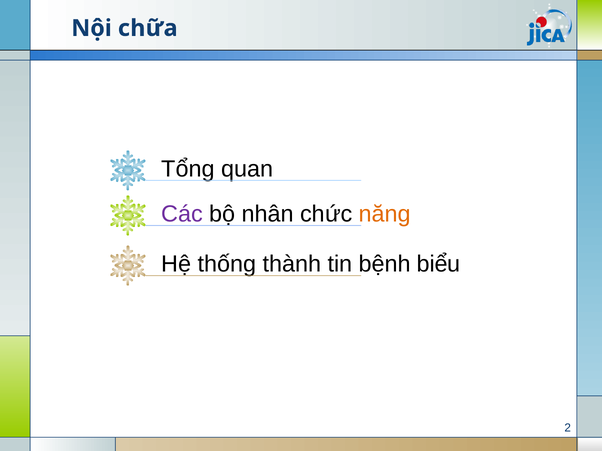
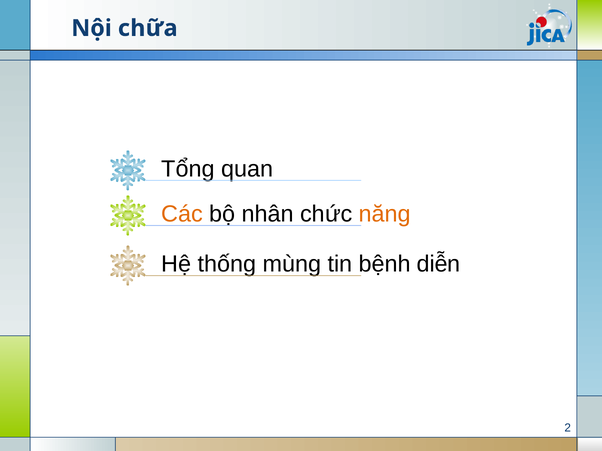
Các colour: purple -> orange (182, 214)
thành: thành -> mùng (292, 264)
biểu: biểu -> diễn (439, 264)
